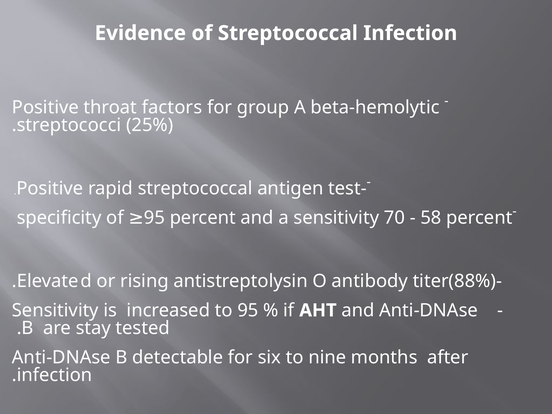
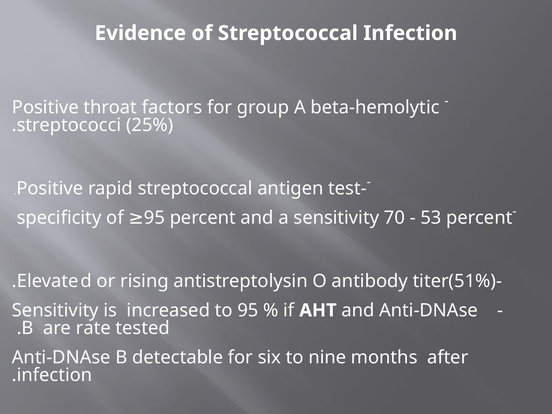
58: 58 -> 53 (431, 218)
titer(88%: titer(88% -> titer(51% (454, 281)
stay: stay -> rate (93, 328)
